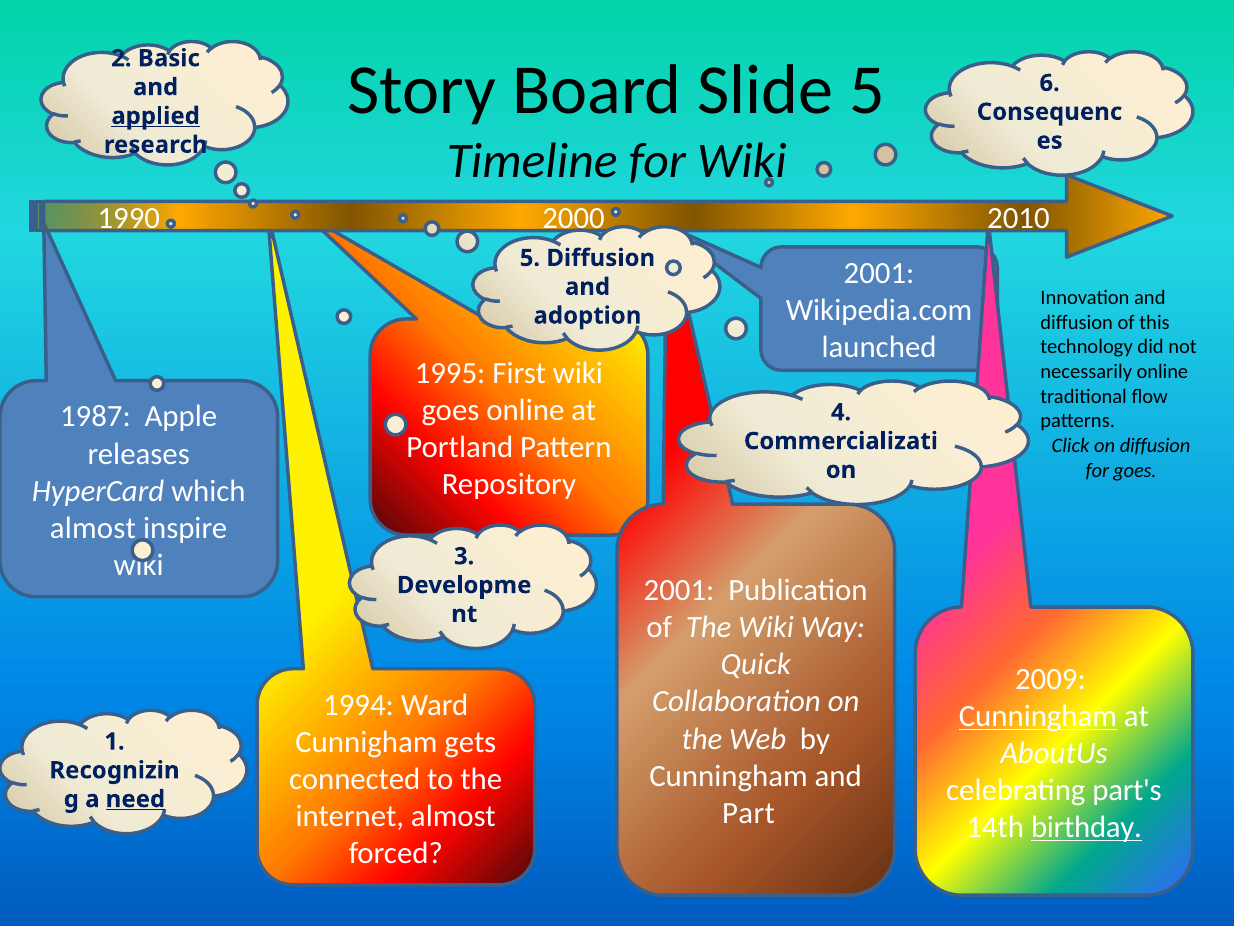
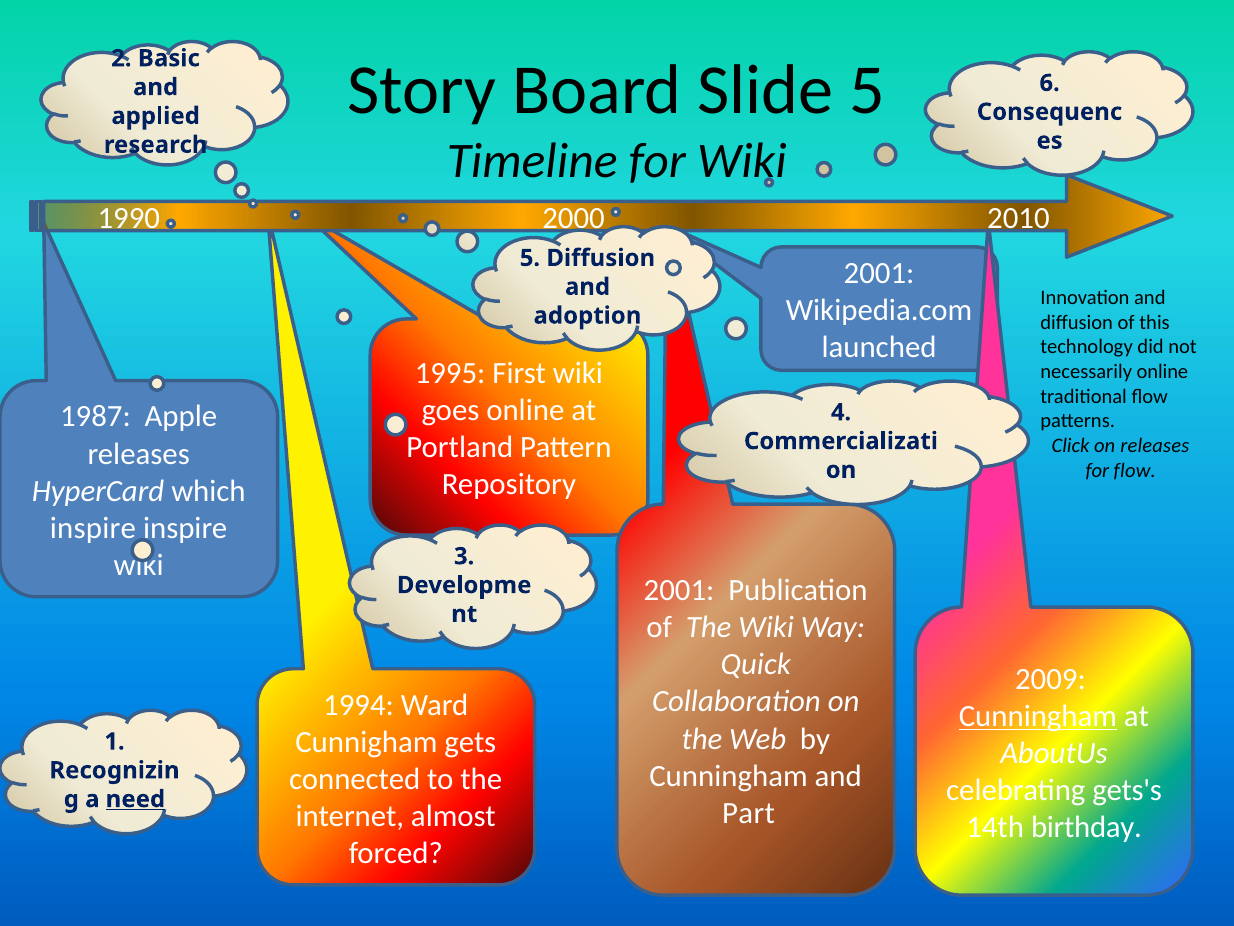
applied underline: present -> none (156, 116)
on diffusion: diffusion -> releases (1155, 446)
for goes: goes -> flow (1135, 470)
almost: almost -> inspire (93, 528)
part's: part's -> gets's (1127, 790)
birthday underline: present -> none (1086, 827)
